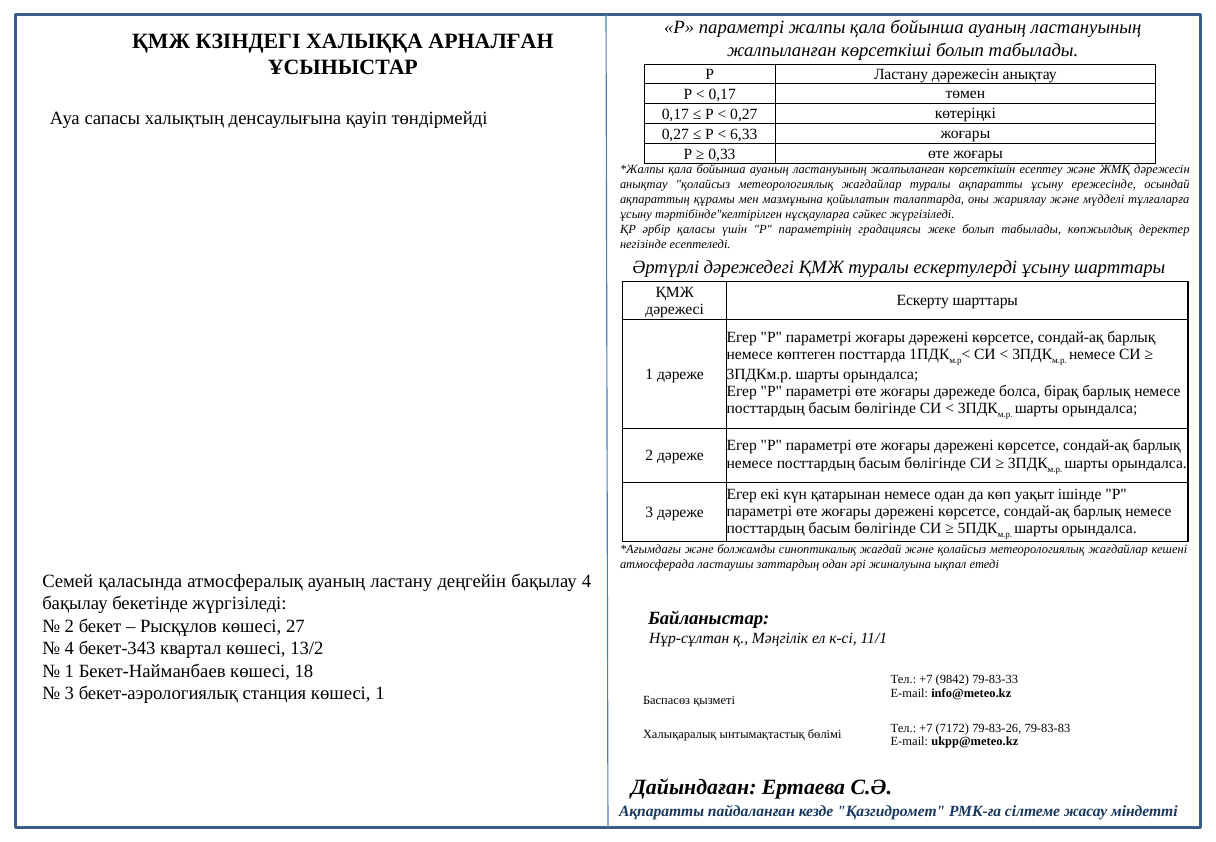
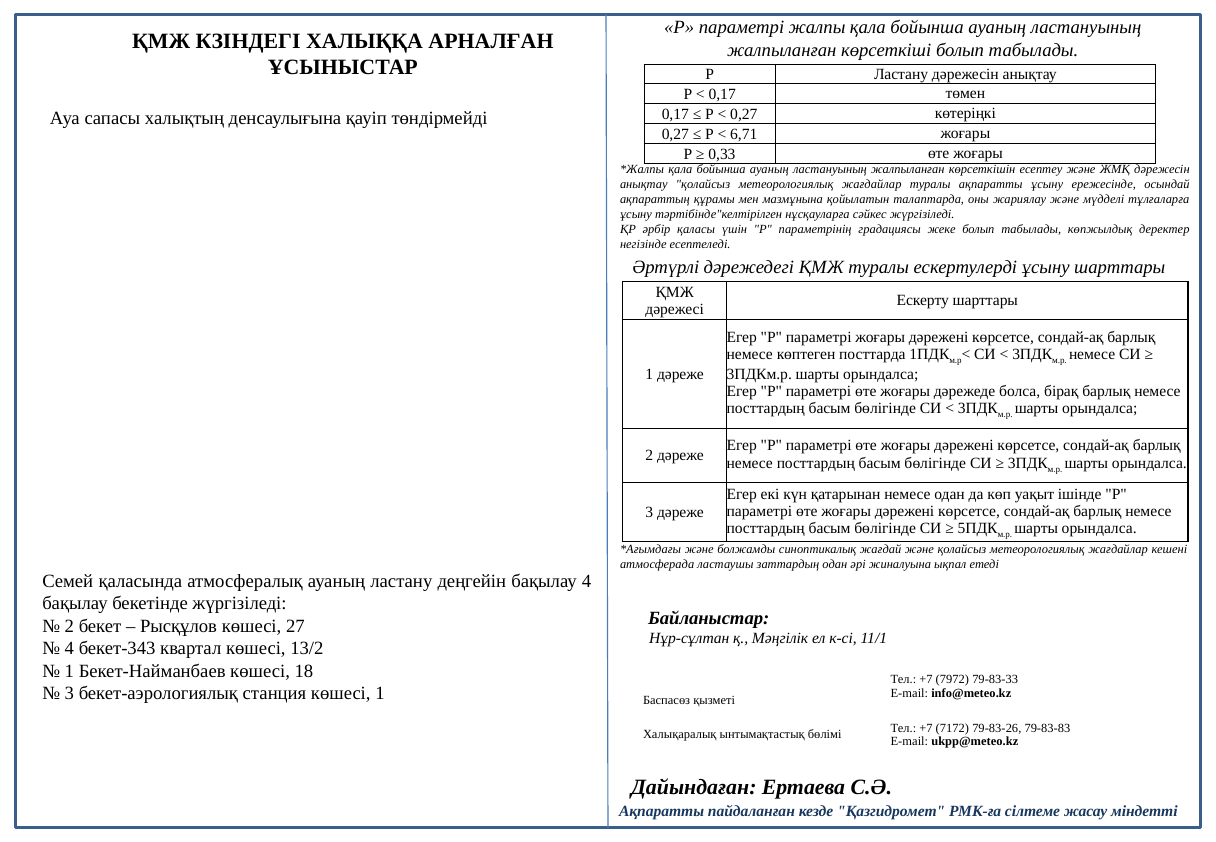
6,33: 6,33 -> 6,71 (744, 134)
9842: 9842 -> 7972 (952, 679)
